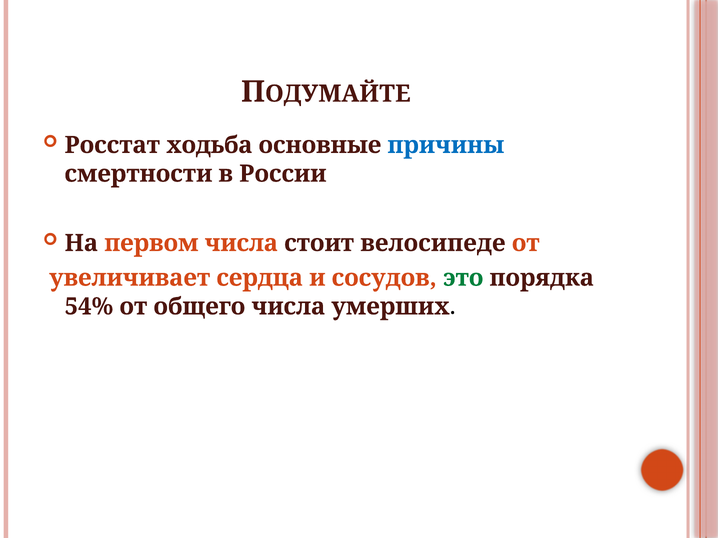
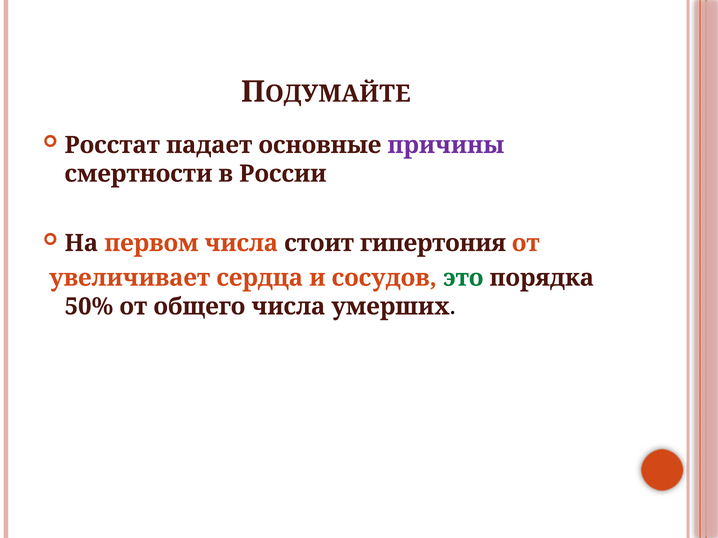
ходьба: ходьба -> падает (209, 145)
причины colour: blue -> purple (446, 145)
велосипеде: велосипеде -> гипертония (433, 243)
54%: 54% -> 50% (89, 307)
